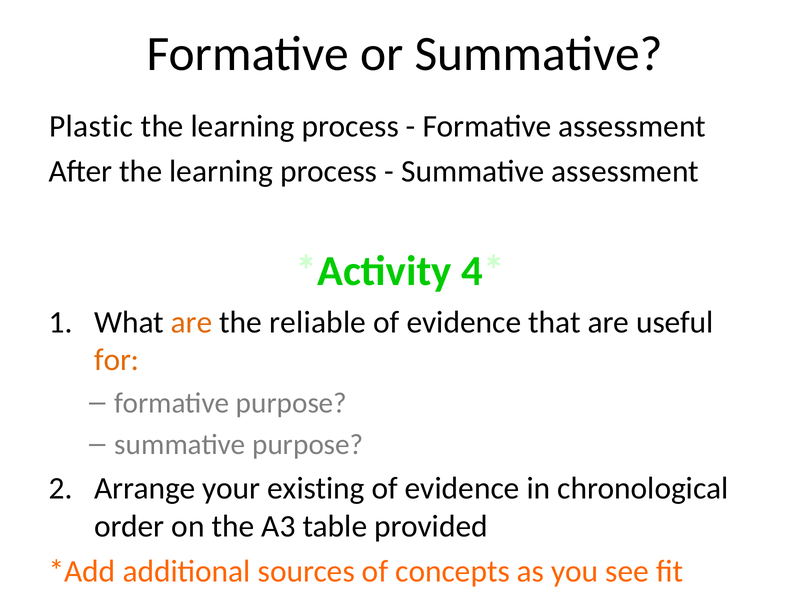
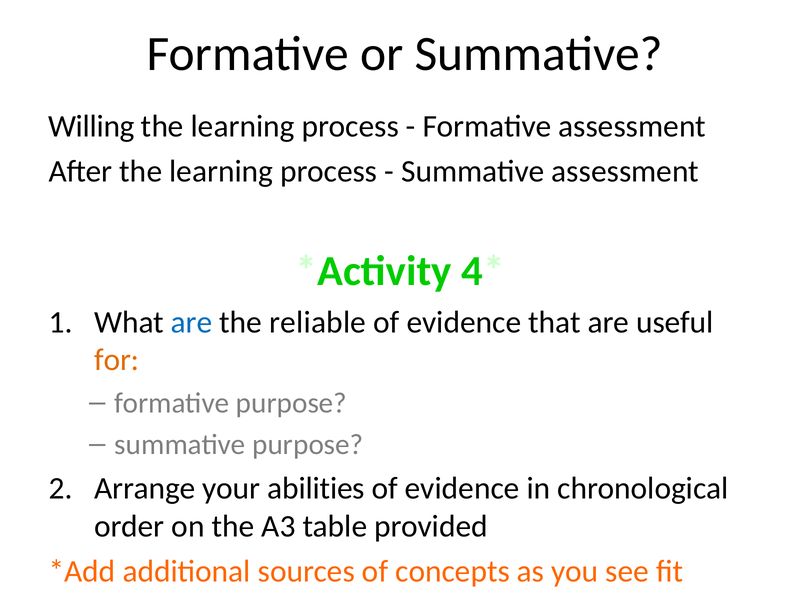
Plastic: Plastic -> Willing (91, 126)
are colour: orange -> blue (192, 322)
existing: existing -> abilities (316, 489)
